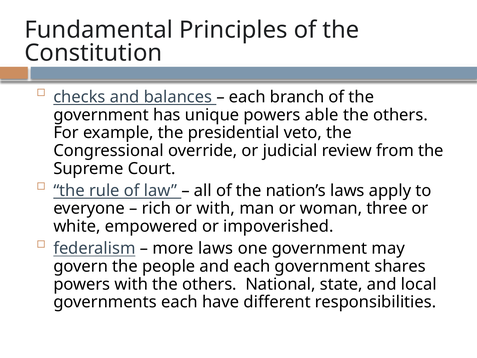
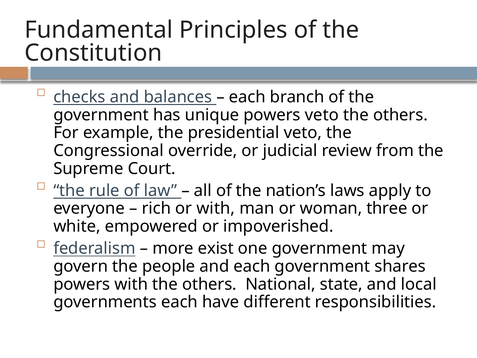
powers able: able -> veto (322, 115)
more laws: laws -> exist (216, 248)
